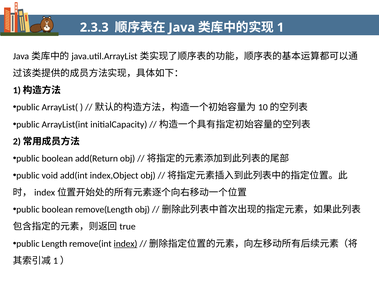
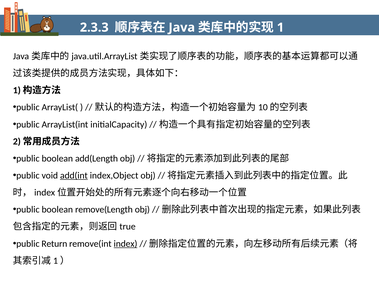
add(Return: add(Return -> add(Length (97, 159)
add(int underline: none -> present (74, 176)
Length: Length -> Return (54, 244)
